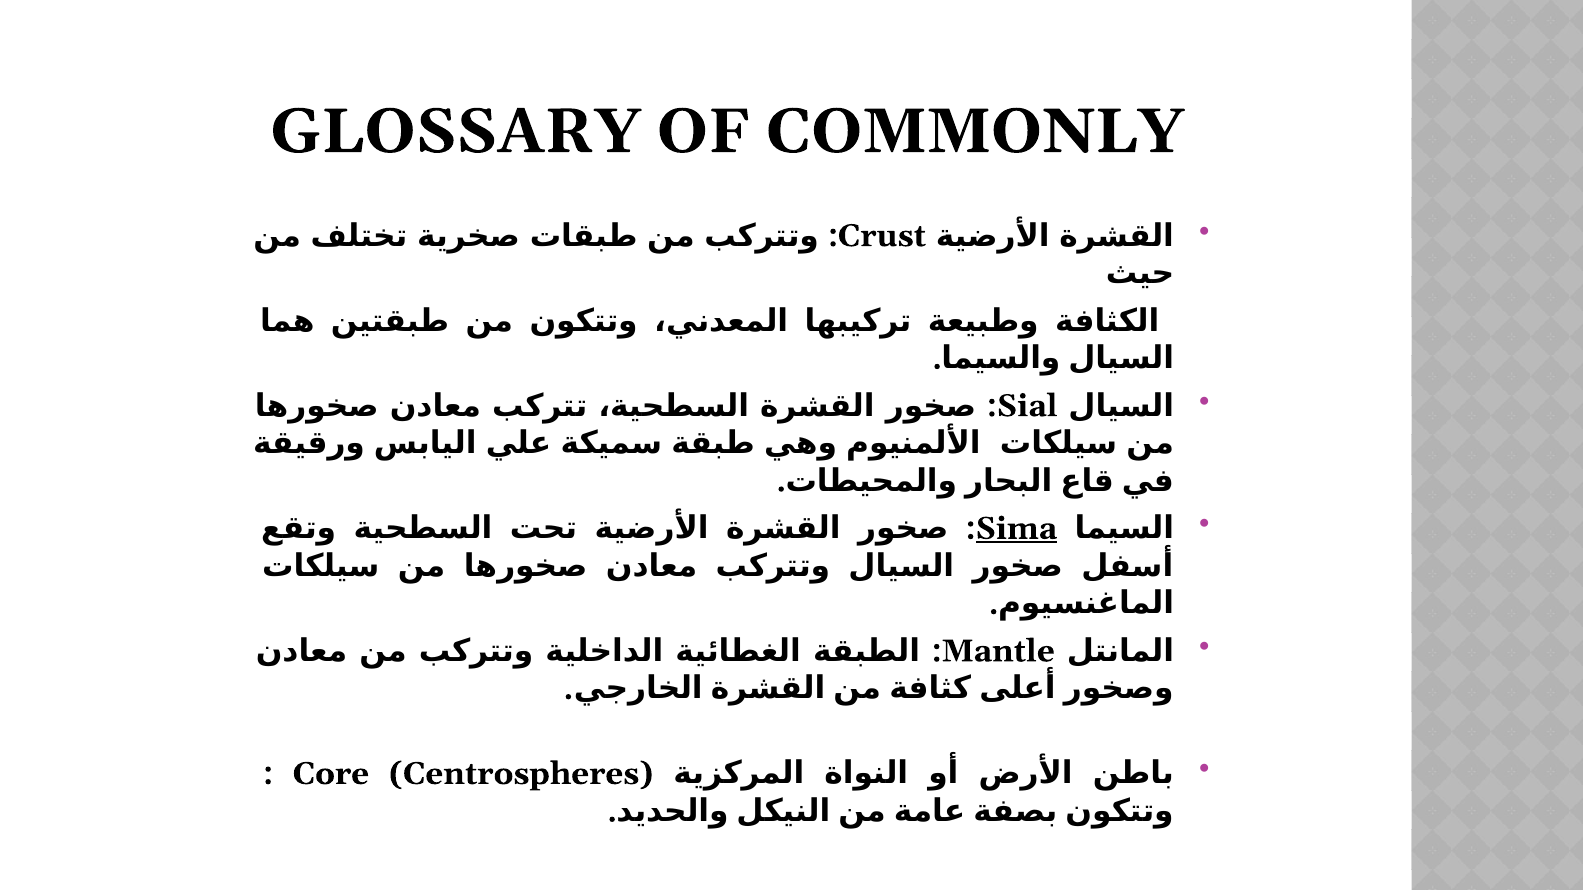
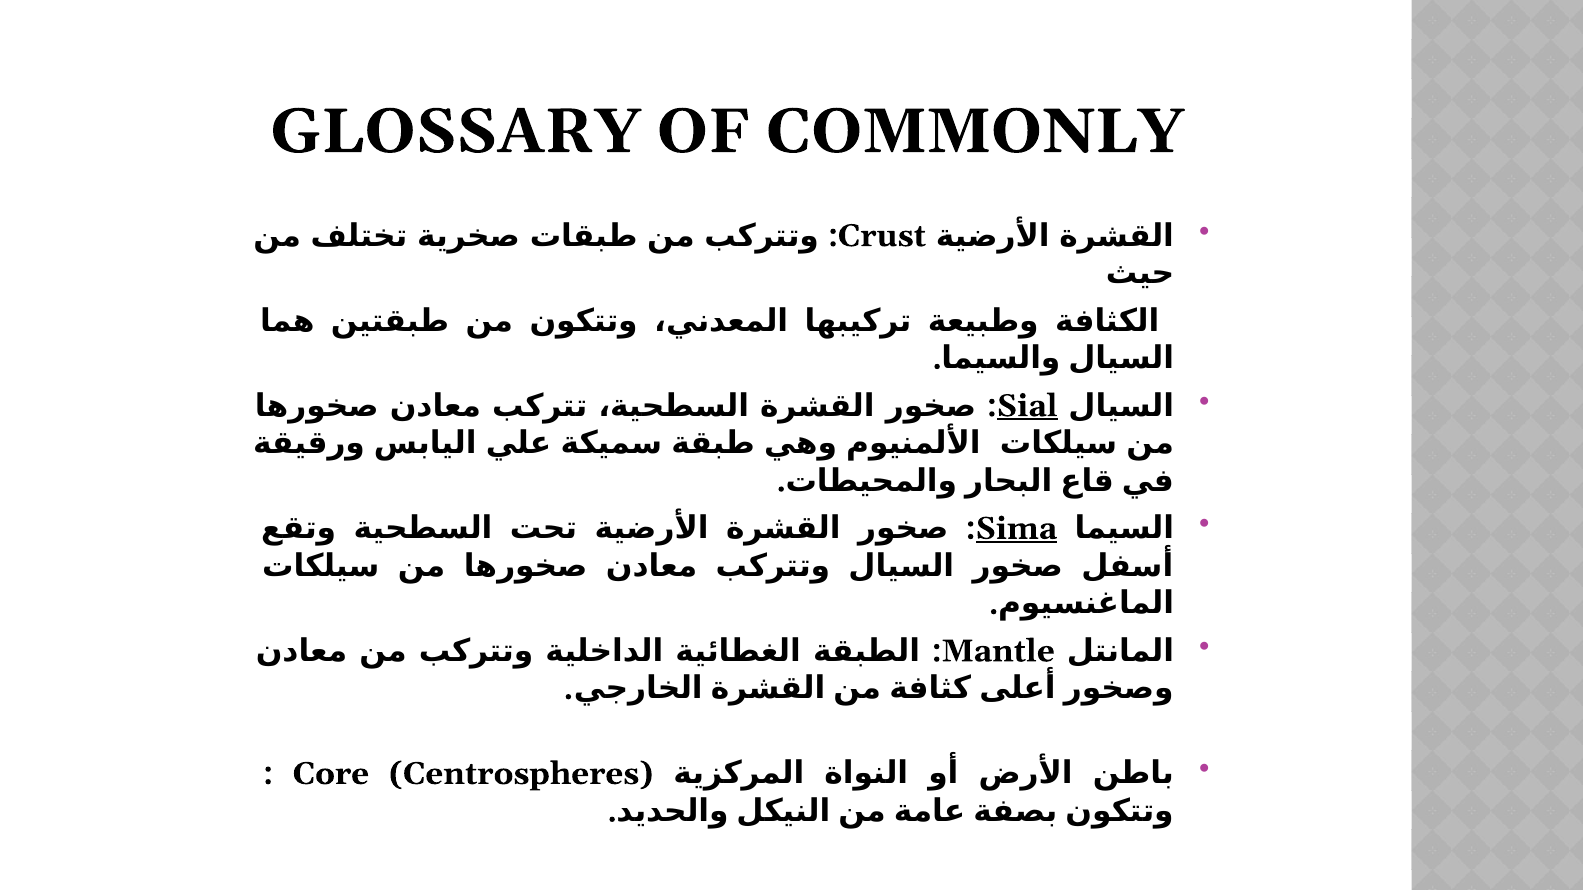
Sial underline: none -> present (1027, 406)
